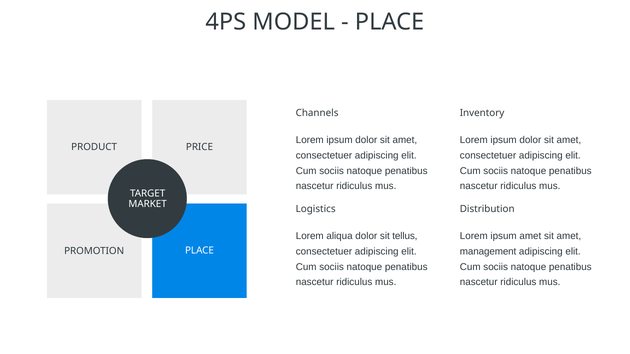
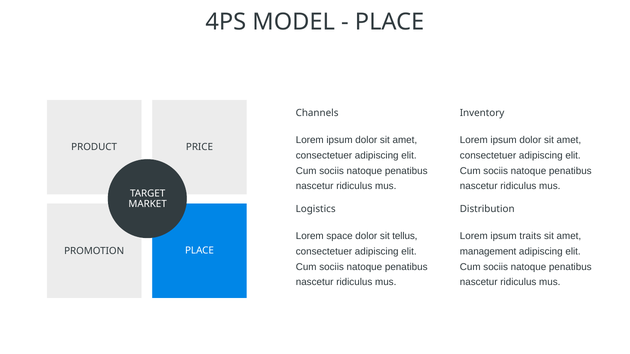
aliqua: aliqua -> space (340, 236)
ipsum amet: amet -> traits (530, 236)
